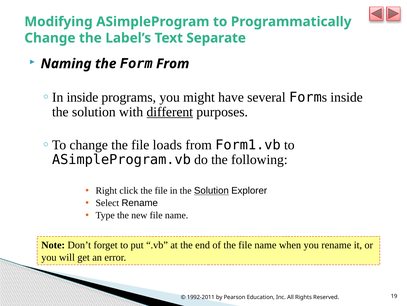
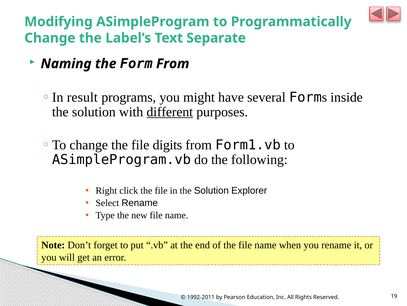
inside: inside -> result (82, 97)
loads: loads -> digits (167, 145)
Solution underline: present -> none (211, 190)
